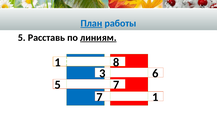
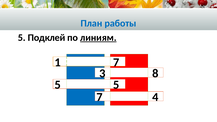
План underline: present -> none (91, 23)
Расставь: Расставь -> Подклей (46, 38)
1 8: 8 -> 7 (116, 62)
6: 6 -> 8 (155, 73)
5 7: 7 -> 5 (116, 85)
7 1: 1 -> 4 (155, 97)
